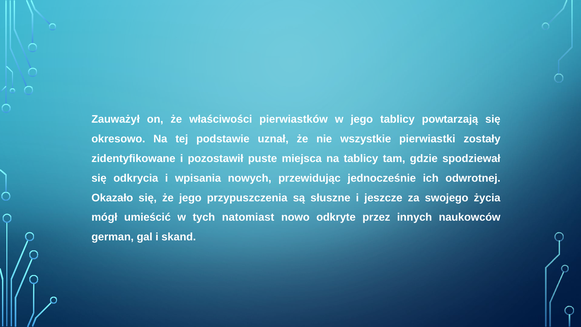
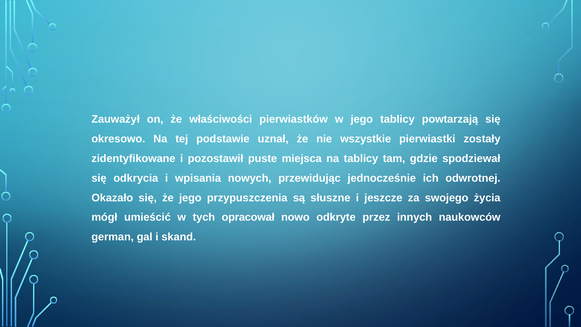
natomiast: natomiast -> opracował (248, 217)
